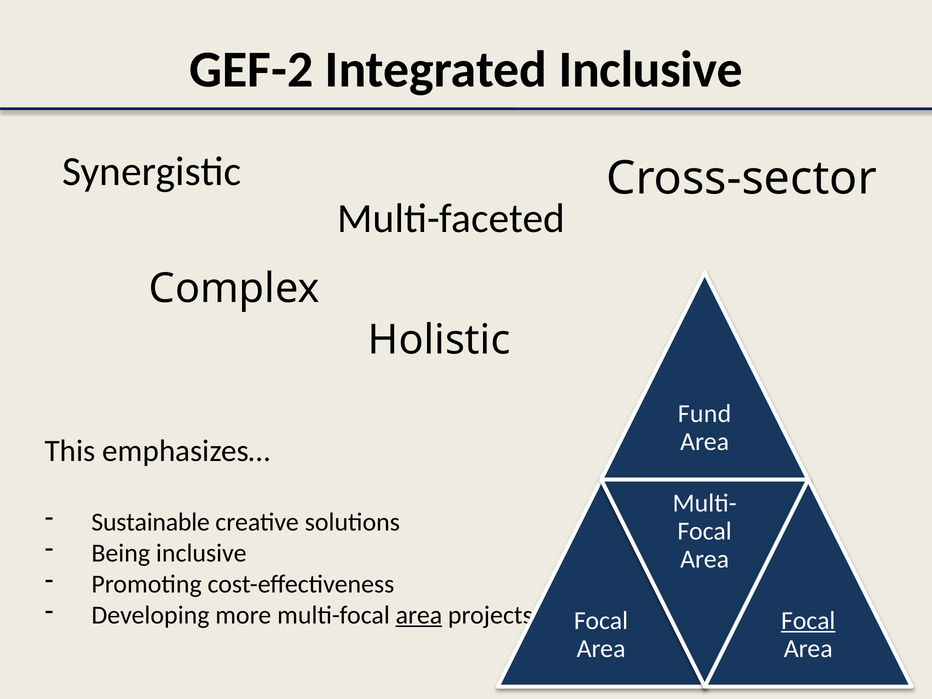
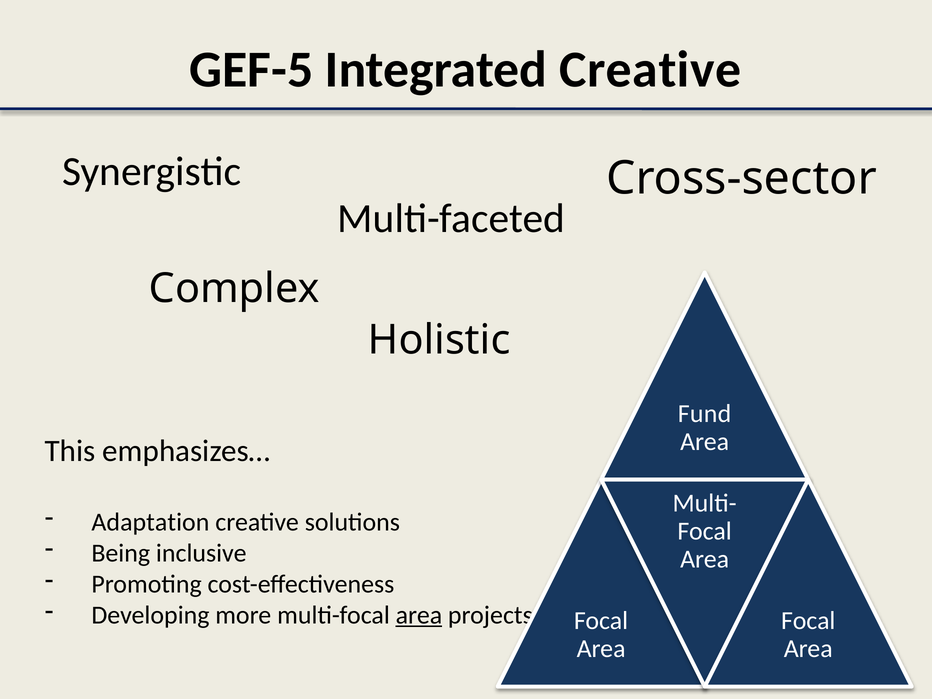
GEF-2: GEF-2 -> GEF-5 (251, 70)
Integrated Inclusive: Inclusive -> Creative (650, 70)
Sustainable: Sustainable -> Adaptation (150, 522)
Focal underline: present -> none (808, 621)
